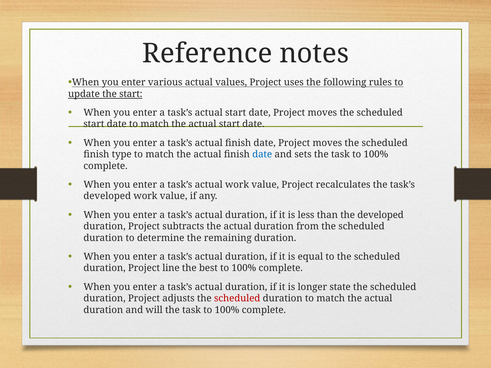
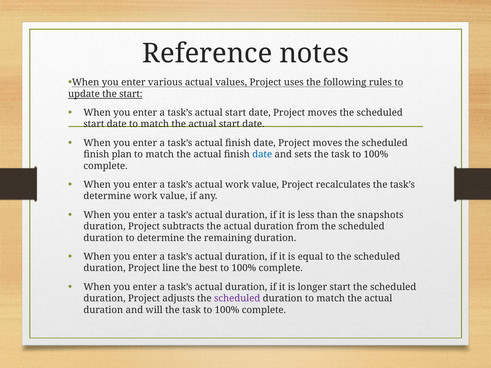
type: type -> plan (122, 155)
developed: developed -> determine (107, 196)
the developed: developed -> snapshots (380, 215)
longer state: state -> start (340, 287)
scheduled colour: red -> purple (237, 299)
